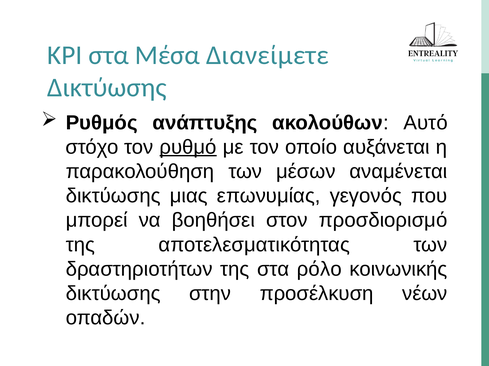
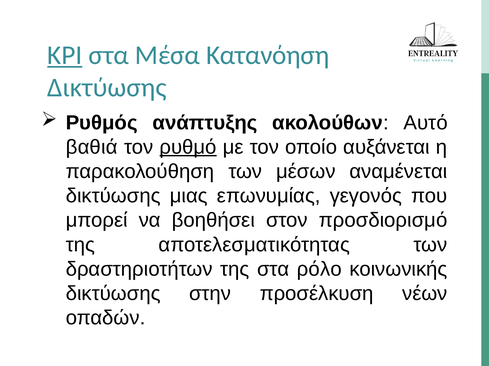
KPI underline: none -> present (65, 55)
Διανείμετε: Διανείμετε -> Κατανόηση (268, 55)
στόχο: στόχο -> βαθιά (92, 147)
